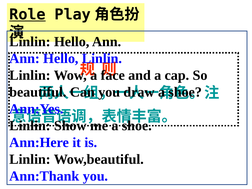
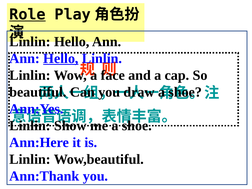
Hello underline: none -> present (61, 58)
